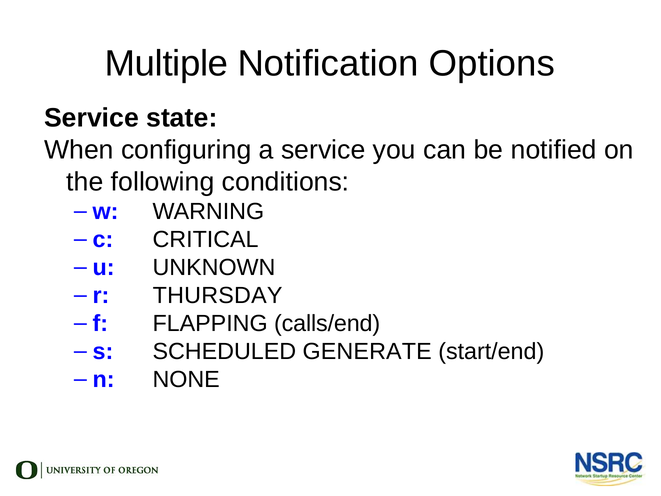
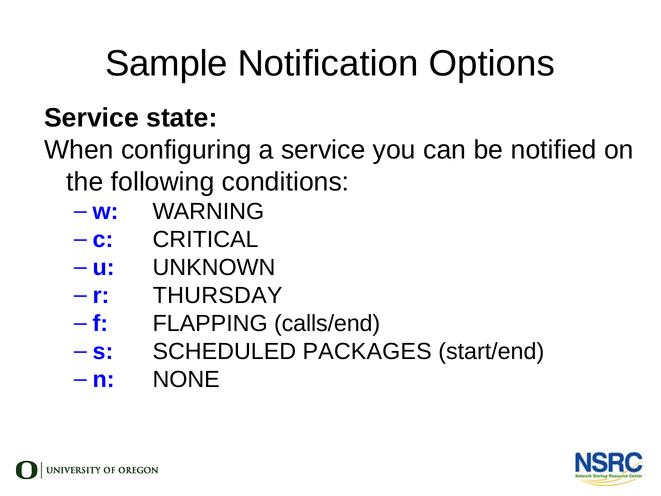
Multiple: Multiple -> Sample (167, 64)
GENERATE: GENERATE -> PACKAGES (367, 351)
